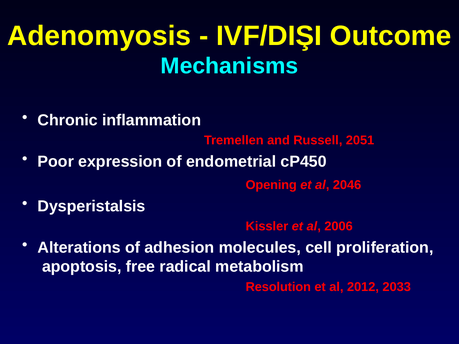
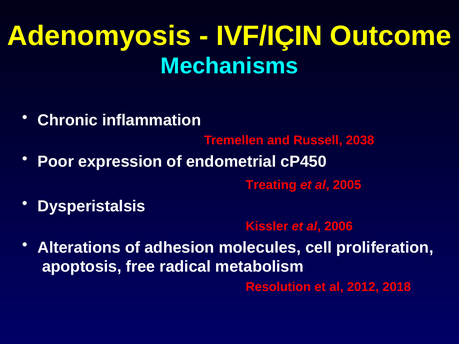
IVF/DIŞI: IVF/DIŞI -> IVF/IÇIN (269, 36)
2051: 2051 -> 2038 (360, 140)
Opening: Opening -> Treating (271, 185)
2046: 2046 -> 2005 (347, 185)
2033: 2033 -> 2018 (397, 287)
